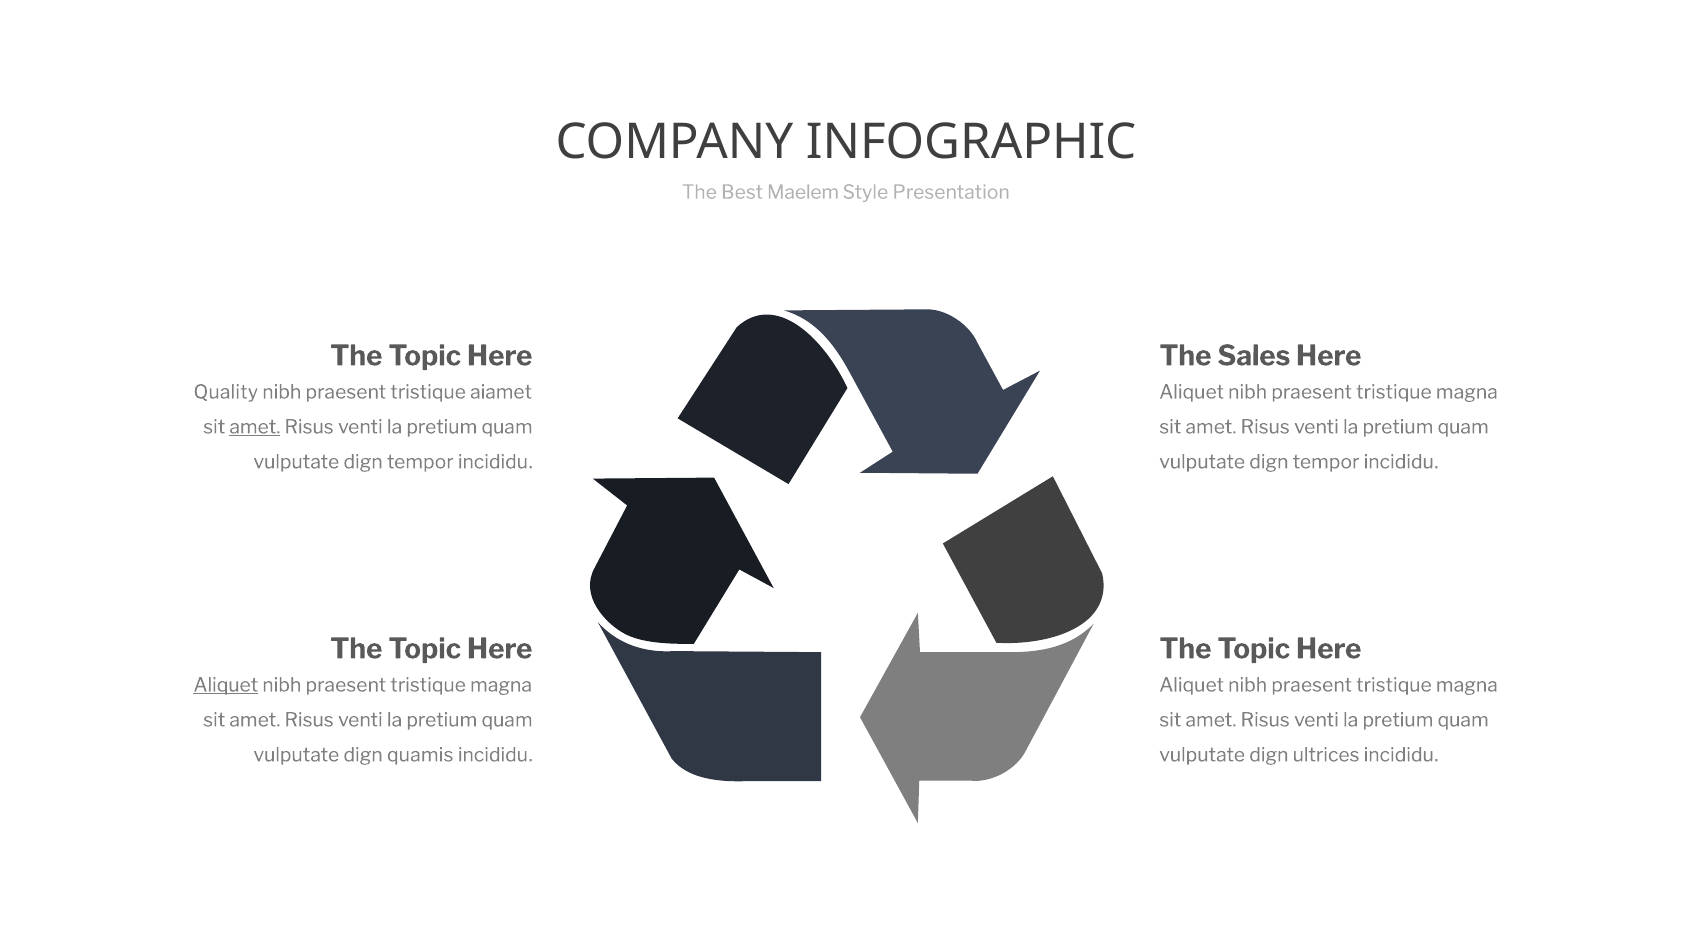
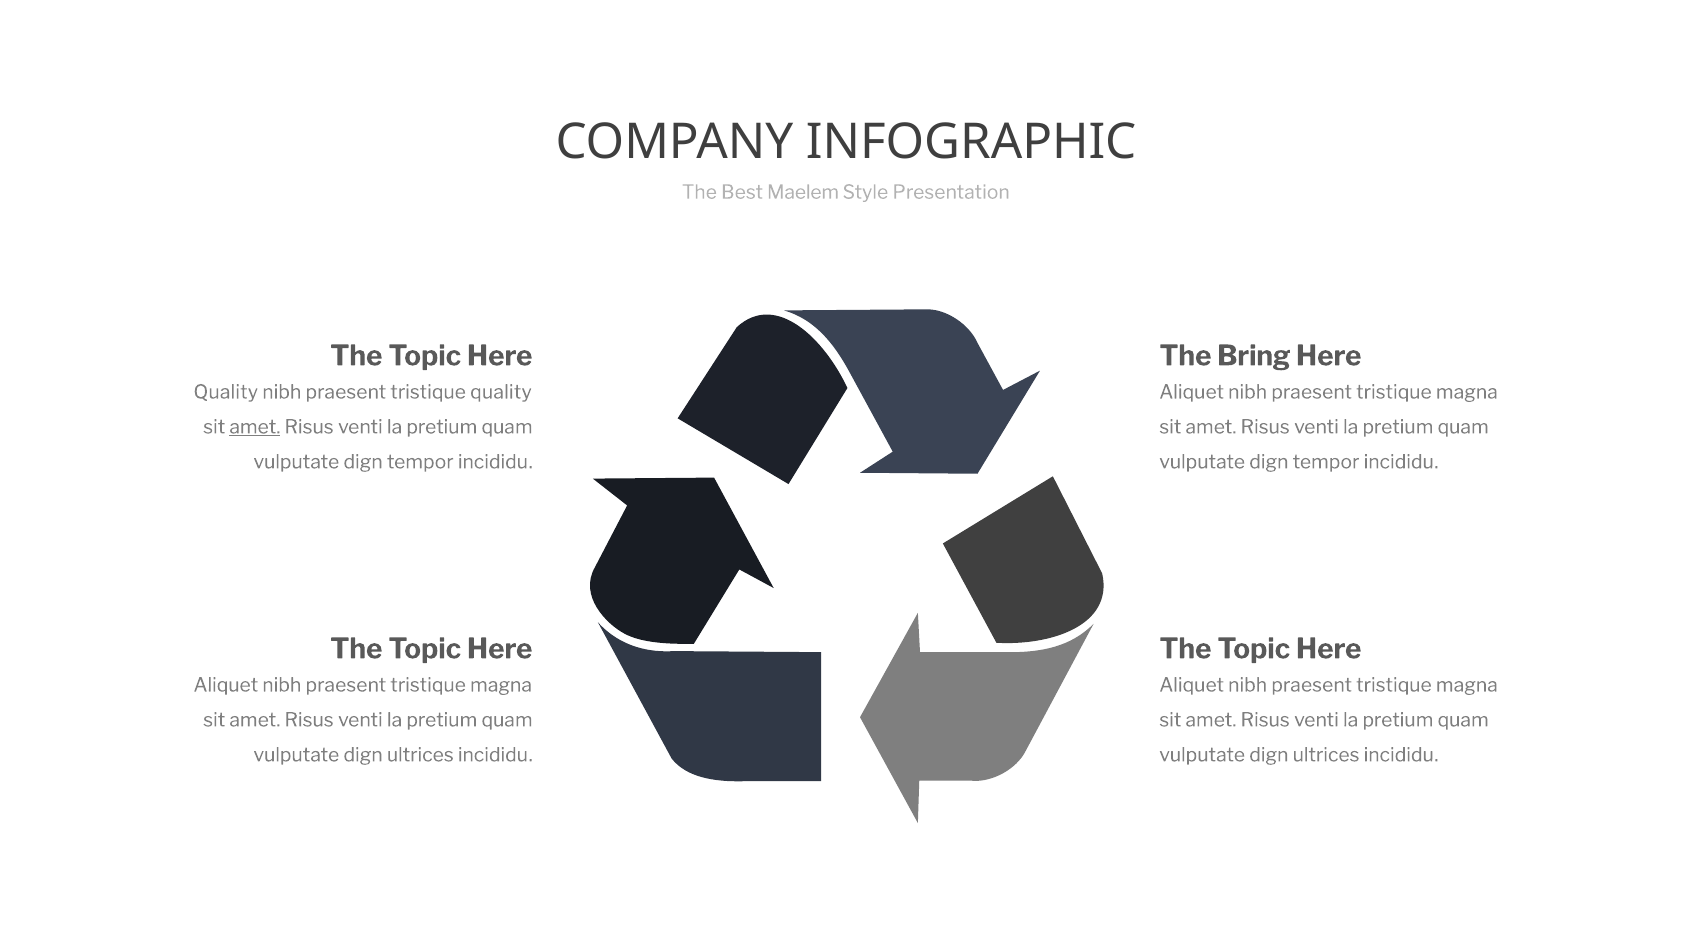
Sales: Sales -> Bring (1254, 356)
tristique aiamet: aiamet -> quality (501, 392)
Aliquet underline: present -> none (226, 685)
quamis: quamis -> ultrices (420, 755)
